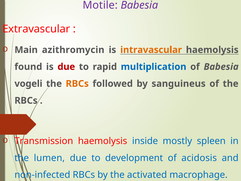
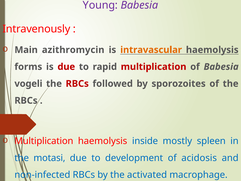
Motile: Motile -> Young (100, 5)
Extravascular: Extravascular -> Intravenously (36, 29)
found: found -> forms (28, 67)
multiplication colour: blue -> red (154, 67)
RBCs colour: orange -> red (77, 84)
sanguineus: sanguineus -> sporozoites (179, 84)
Transmission: Transmission -> Multiplication (44, 141)
lumen: lumen -> motasi (49, 158)
